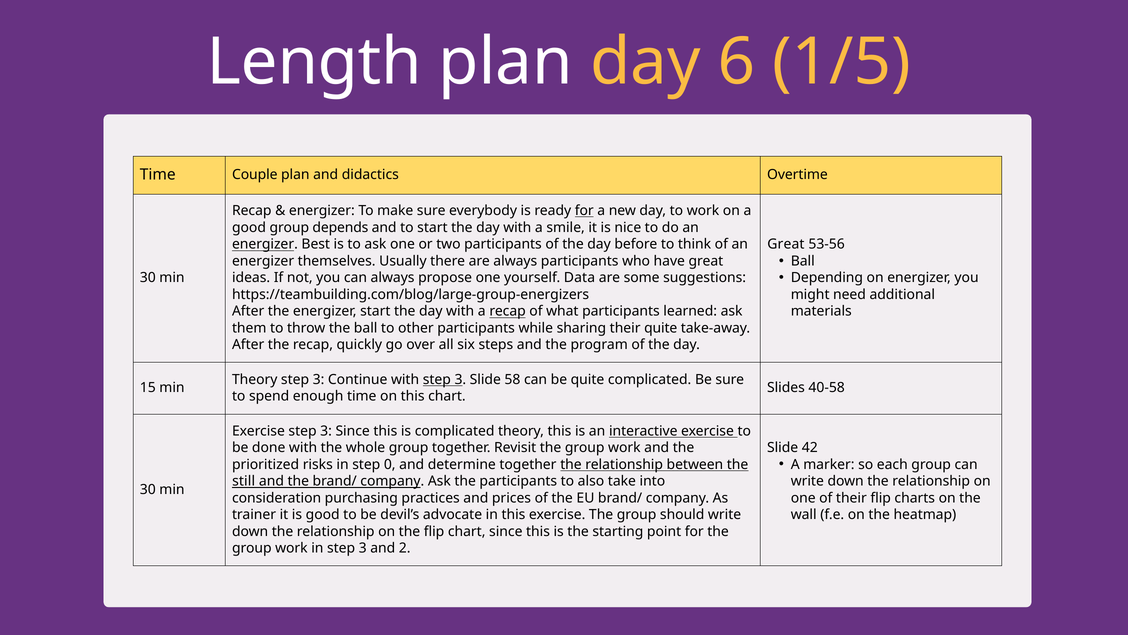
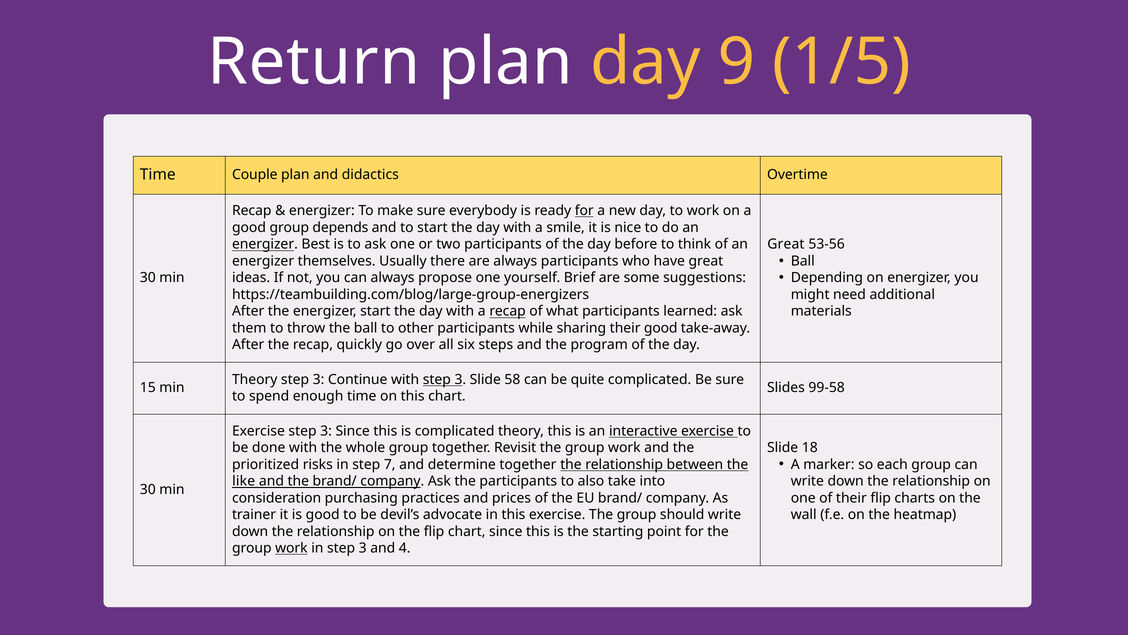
Length: Length -> Return (314, 62)
6: 6 -> 9 (736, 62)
Data: Data -> Brief (580, 278)
their quite: quite -> good (661, 328)
40-58: 40-58 -> 99-58 (827, 388)
42: 42 -> 18 (810, 447)
0: 0 -> 7 (390, 464)
still: still -> like (244, 481)
work underline: none -> present (291, 548)
2: 2 -> 4 (405, 548)
